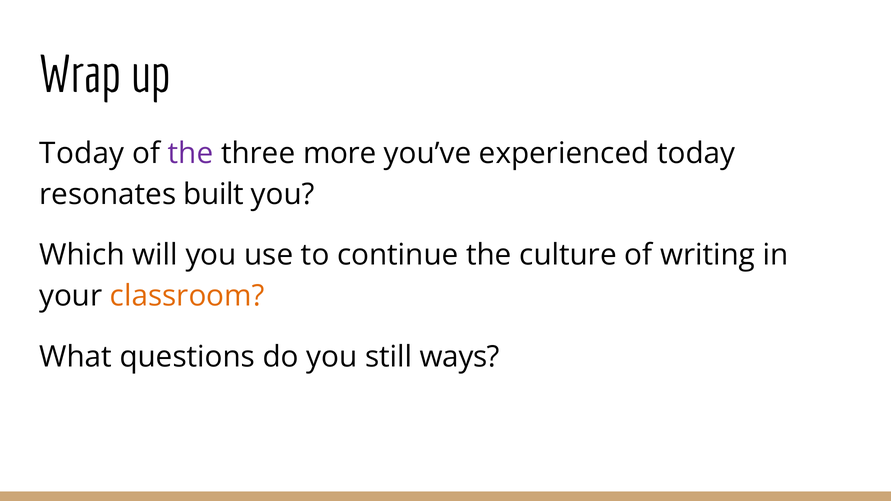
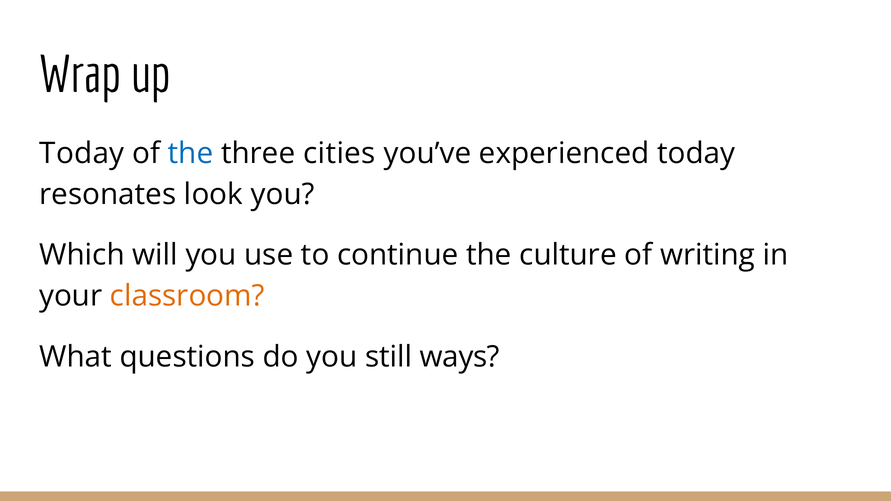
the colour: purple -> blue (191, 154)
more: more -> cities (339, 154)
built: built -> look (213, 194)
